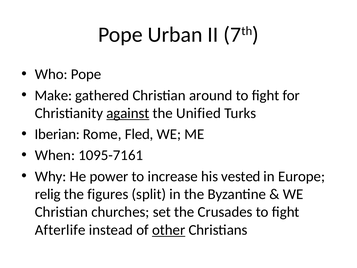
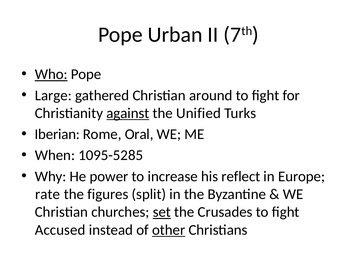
Who underline: none -> present (51, 74)
Make: Make -> Large (53, 95)
Fled: Fled -> Oral (139, 134)
1095-7161: 1095-7161 -> 1095-5285 (111, 155)
vested: vested -> reflect (241, 176)
relig: relig -> rate (48, 194)
set underline: none -> present (162, 212)
Afterlife: Afterlife -> Accused (60, 230)
